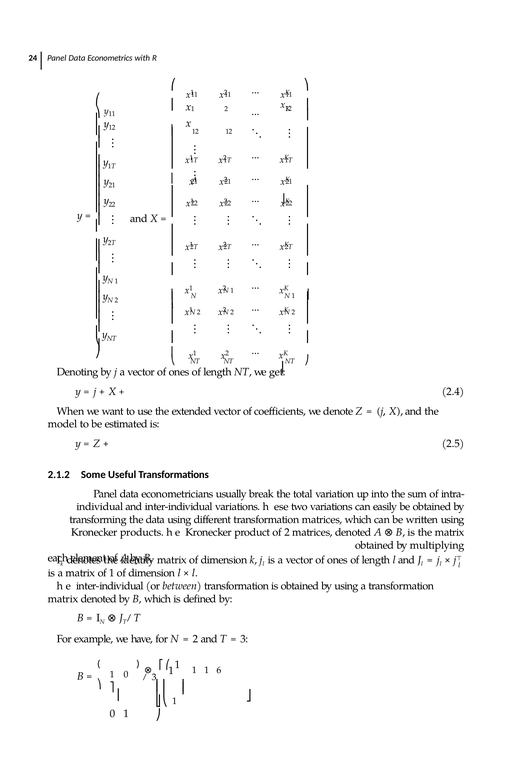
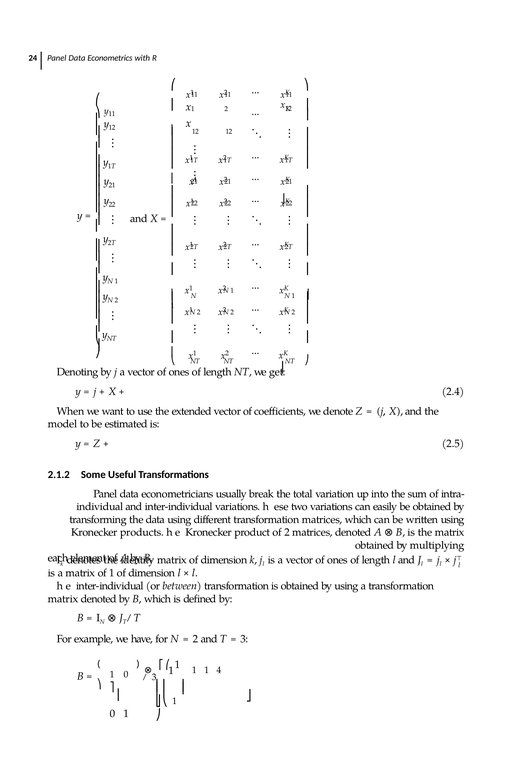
6: 6 -> 4 (219, 671)
